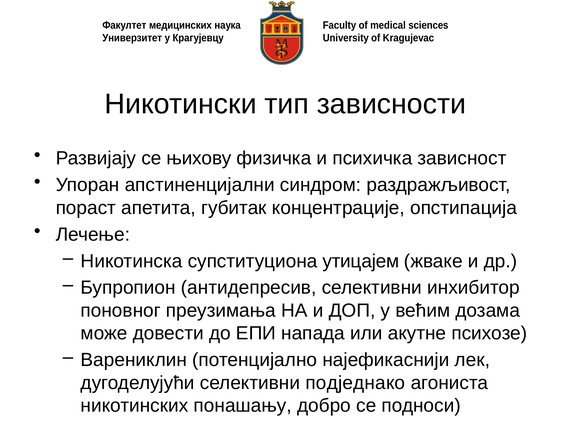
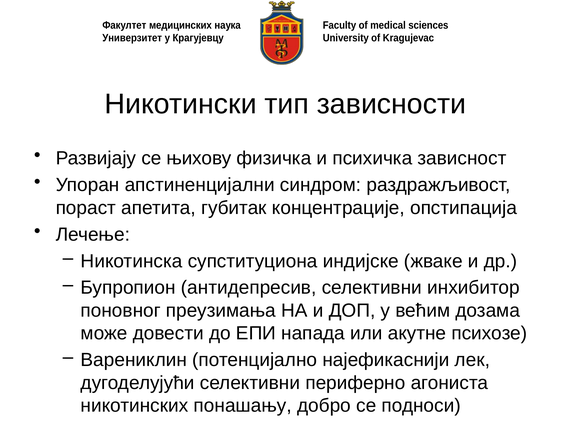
утицајем: утицајем -> индијске (361, 261)
подједнако: подједнако -> периферно (355, 383)
